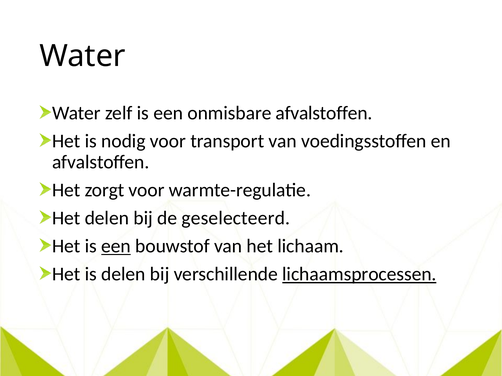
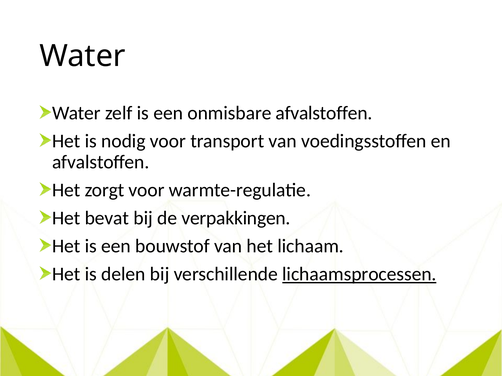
Het delen: delen -> bevat (107, 218)
geselecteerd: geselecteerd -> verpakkingen (236, 218)
een underline: present -> none (116, 247)
